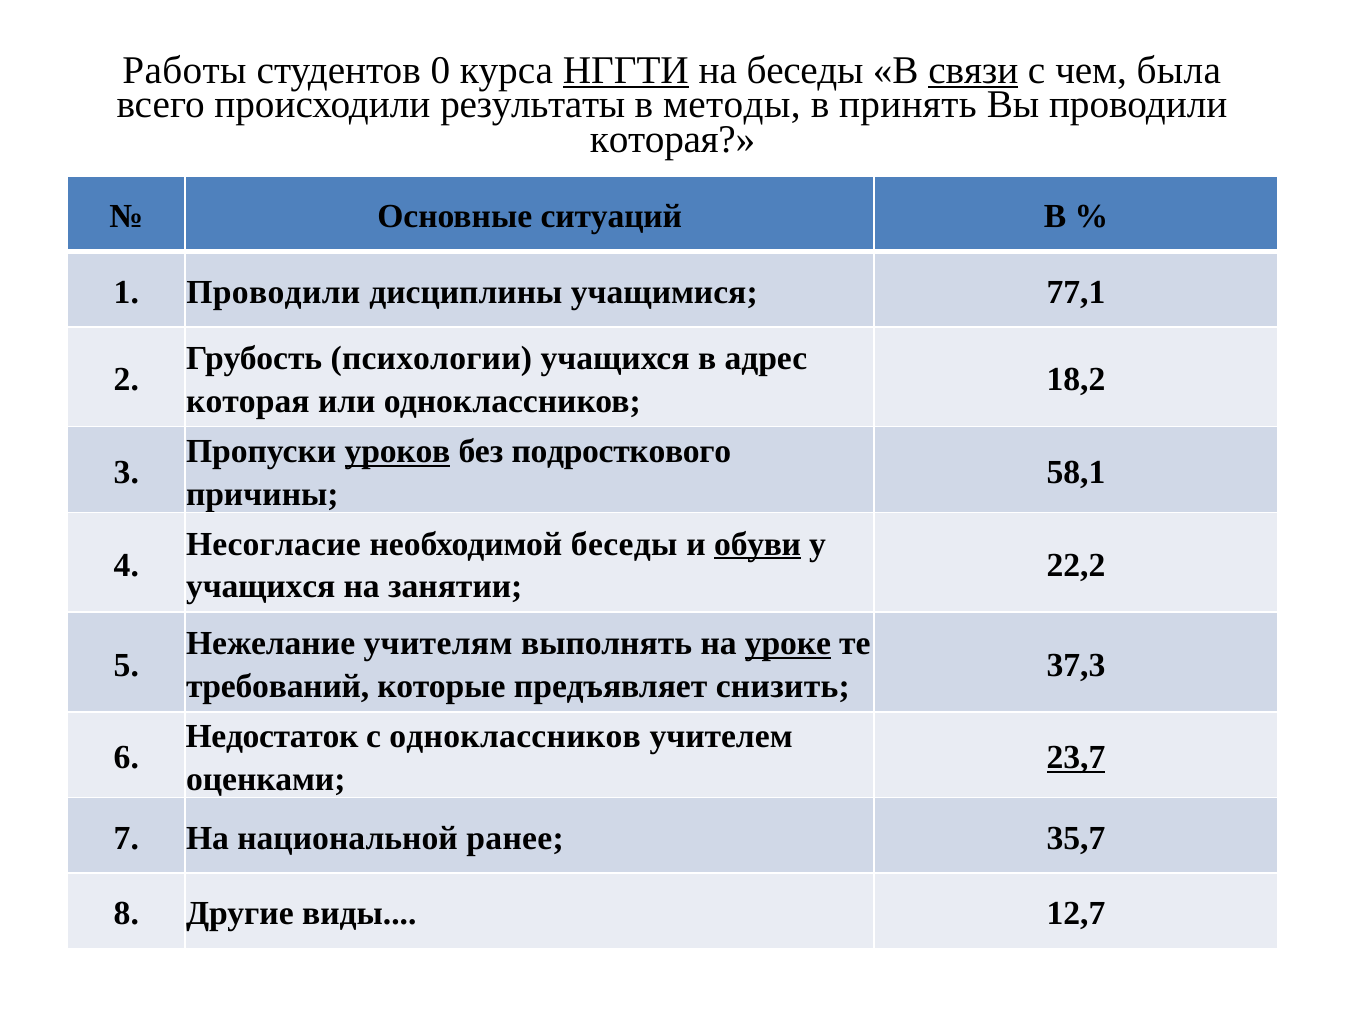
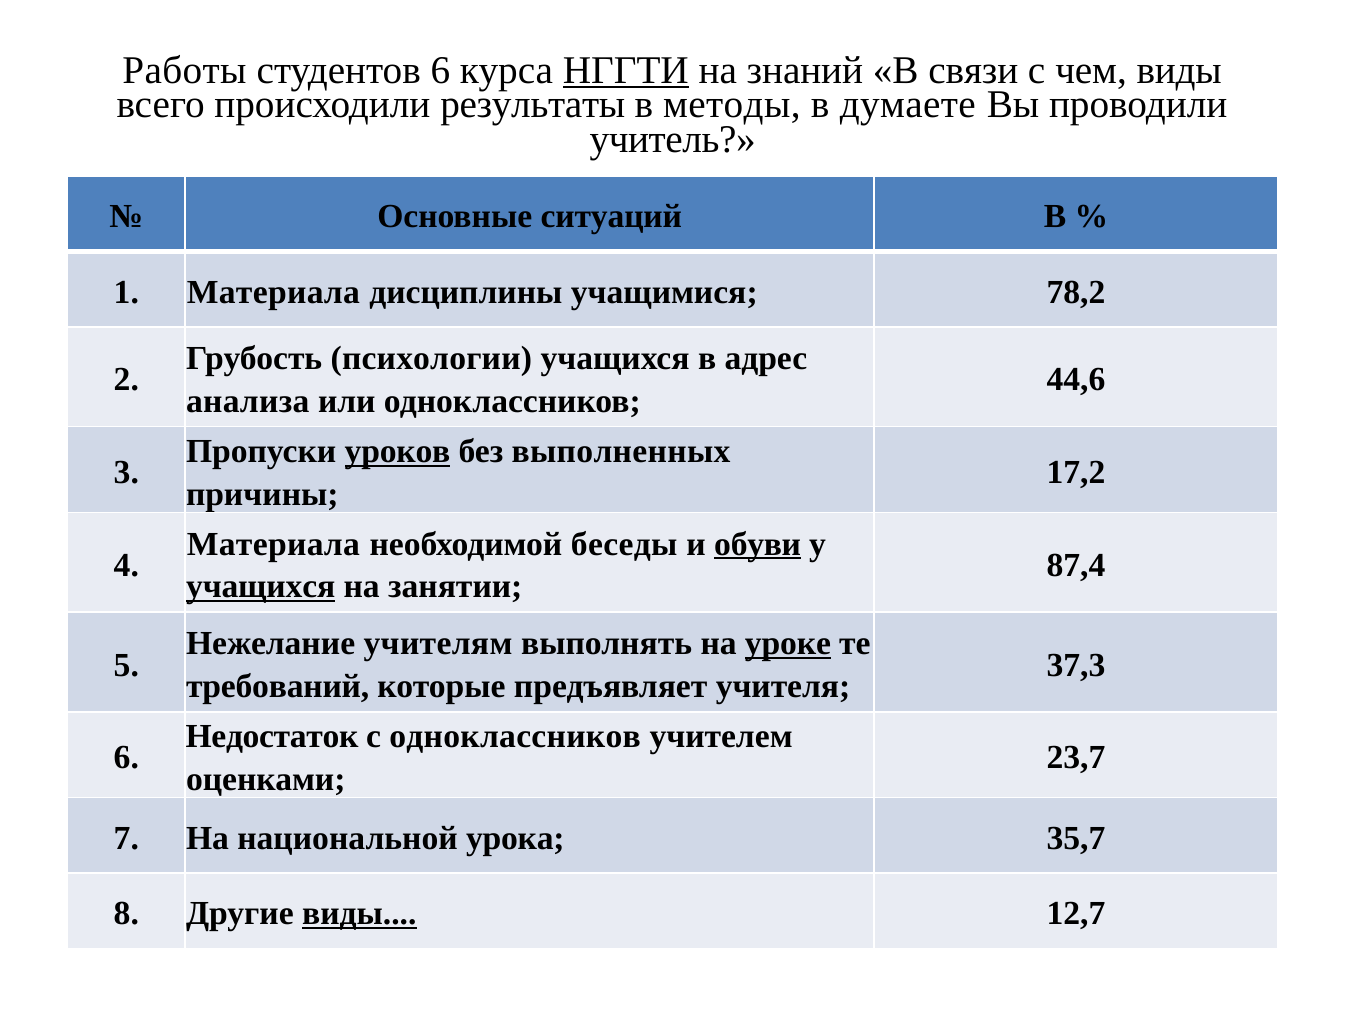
студентов 0: 0 -> 6 (440, 70)
на беседы: беседы -> знаний (805, 70)
связи underline: present -> none (973, 70)
чем была: была -> виды (1179, 70)
принять: принять -> думаете (908, 105)
которая: которая -> учитель (673, 140)
1 Проводили: Проводили -> Материала (273, 292)
77,1: 77,1 -> 78,2 (1076, 292)
18,2: 18,2 -> 44,6 (1076, 380)
которая: которая -> анализа (248, 401)
подросткового: подросткового -> выполненных (621, 451)
58,1: 58,1 -> 17,2 (1076, 472)
Несогласие: Несогласие -> Материала (273, 544)
22,2: 22,2 -> 87,4 (1076, 565)
учащихся underline: none -> present (261, 587)
снизить: снизить -> учителя (783, 686)
23,7 underline: present -> none (1076, 758)
ранее: ранее -> урока (515, 838)
виды underline: none -> present (359, 914)
